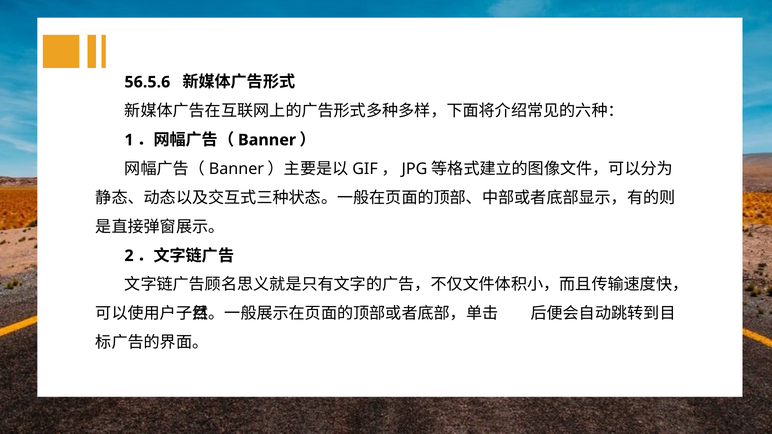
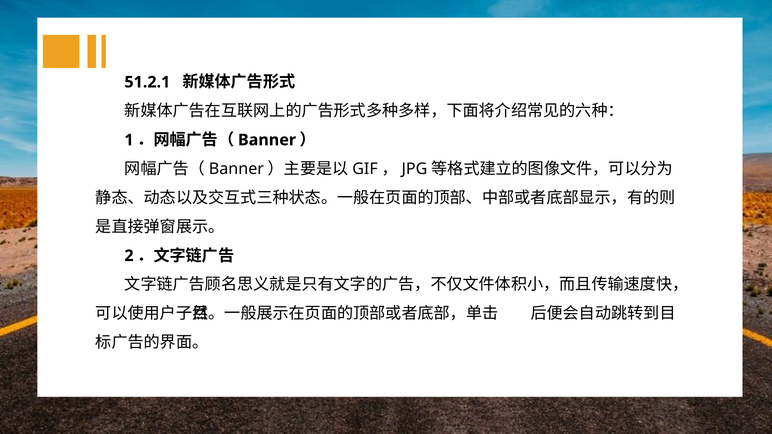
56.5.6: 56.5.6 -> 51.2.1 (147, 82)
